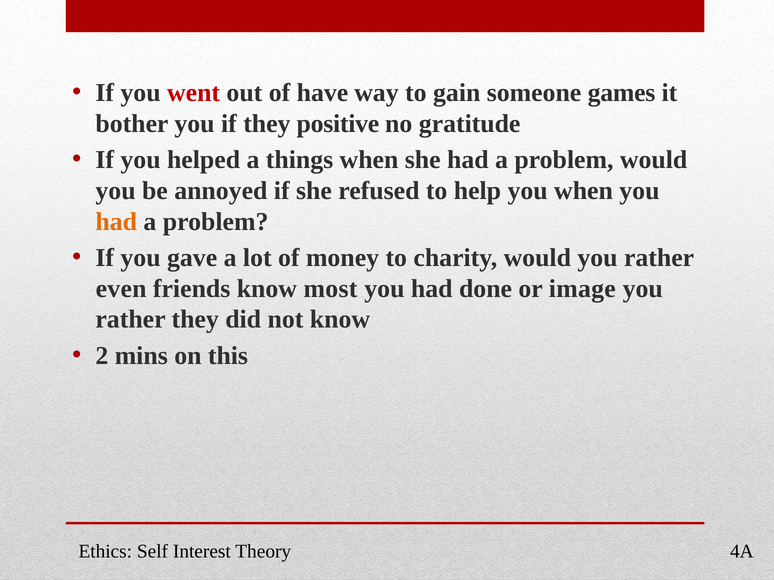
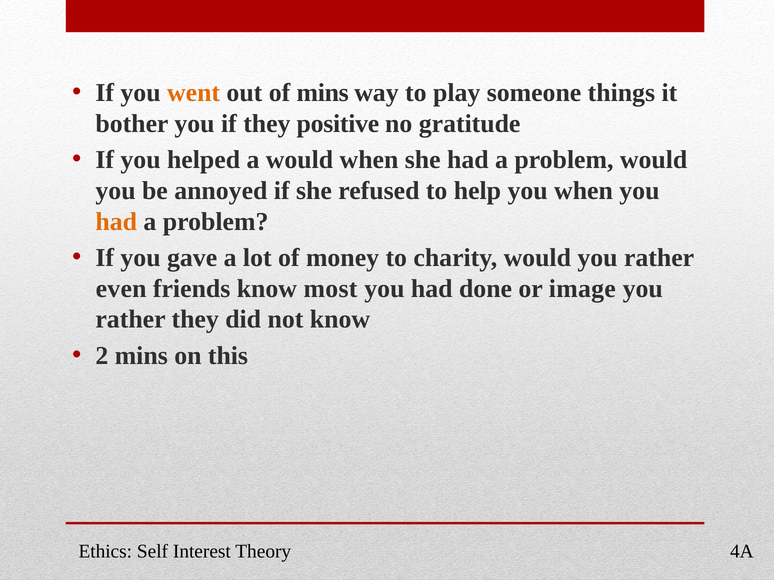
went colour: red -> orange (194, 93)
of have: have -> mins (323, 93)
gain: gain -> play (457, 93)
games: games -> things (621, 93)
a things: things -> would (300, 160)
